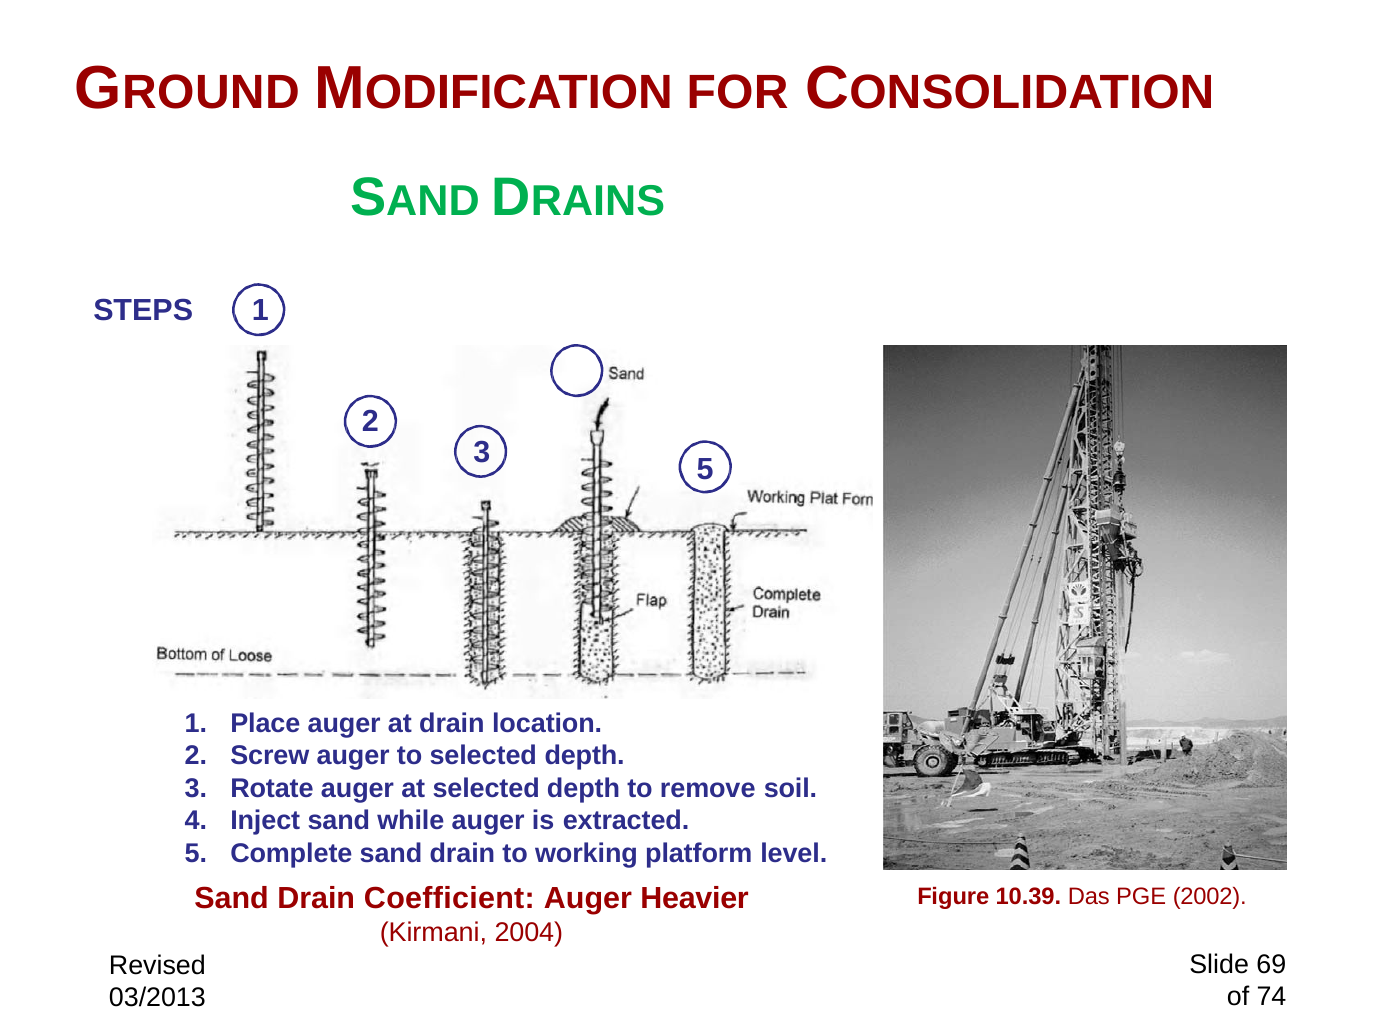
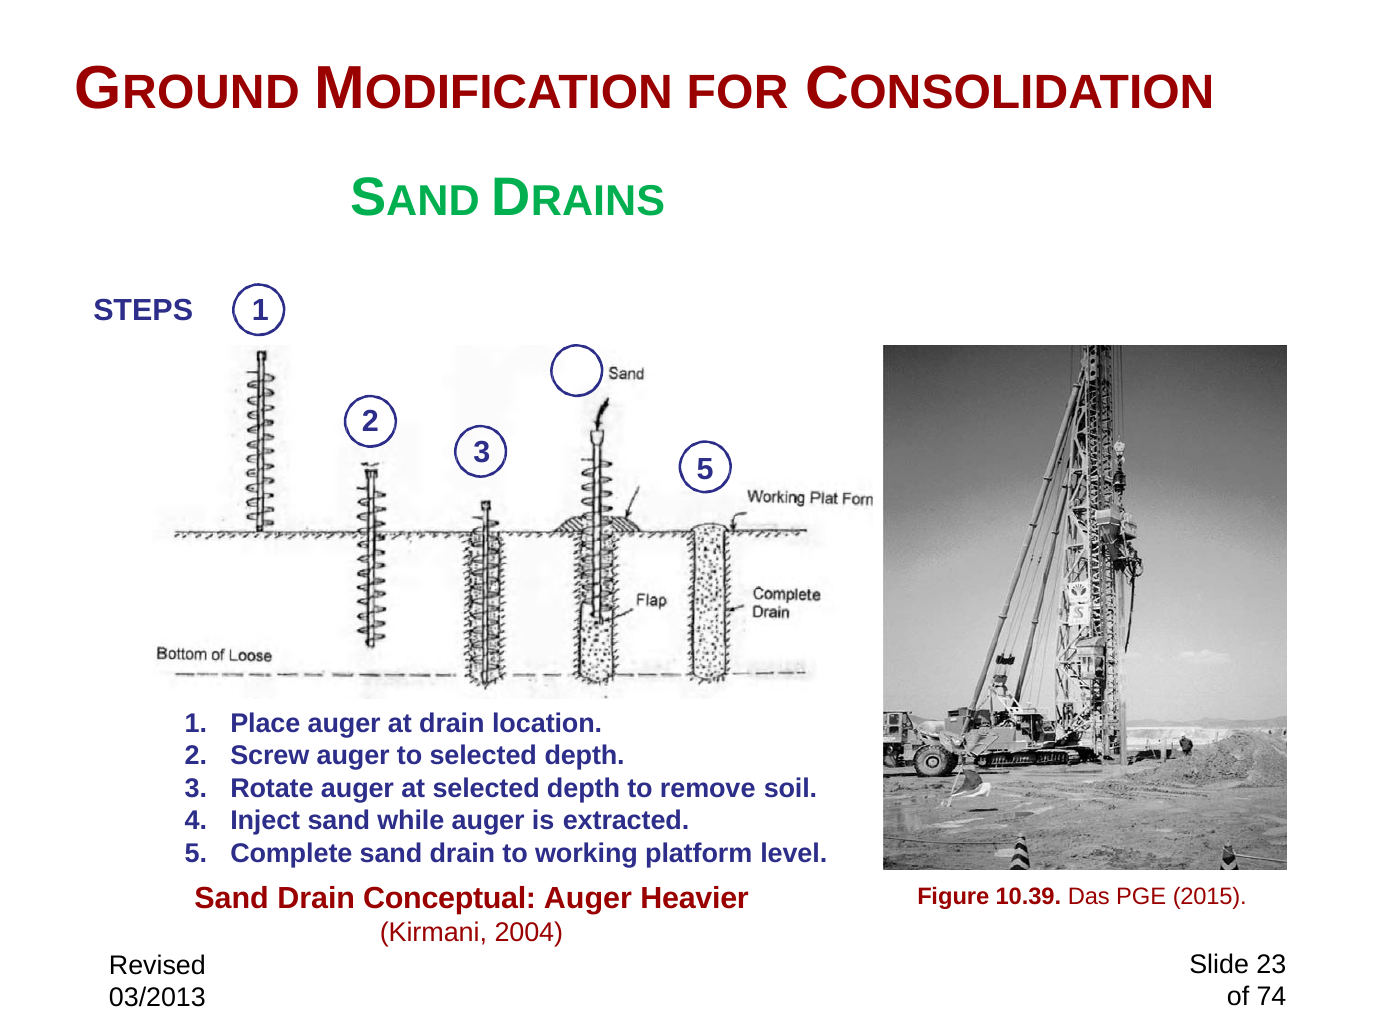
Coefficient: Coefficient -> Conceptual (450, 898)
2002: 2002 -> 2015 (1210, 897)
69: 69 -> 23 (1271, 965)
